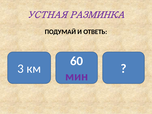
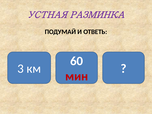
мин colour: purple -> red (77, 76)
